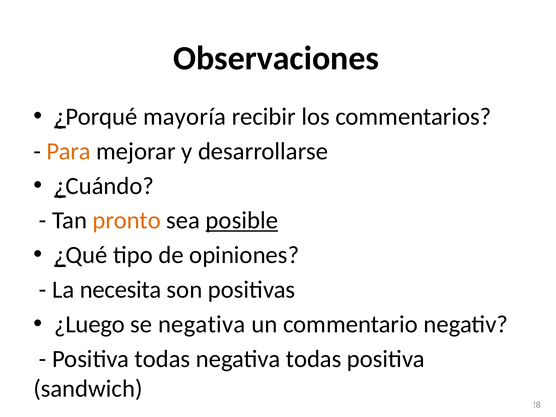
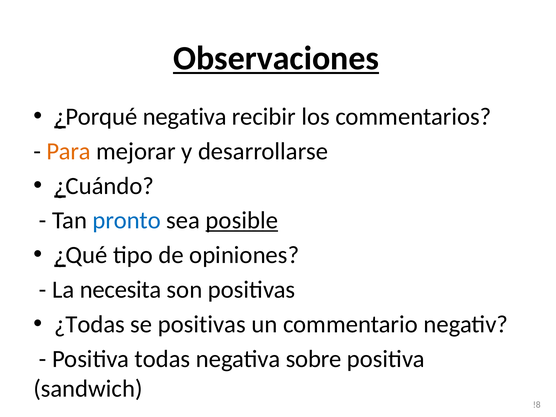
Observaciones underline: none -> present (276, 58)
¿Porqué mayoría: mayoría -> negativa (185, 117)
pronto colour: orange -> blue (127, 220)
¿Luego: ¿Luego -> ¿Todas (89, 324)
se negativa: negativa -> positivas (202, 324)
negativa todas: todas -> sobre (314, 359)
